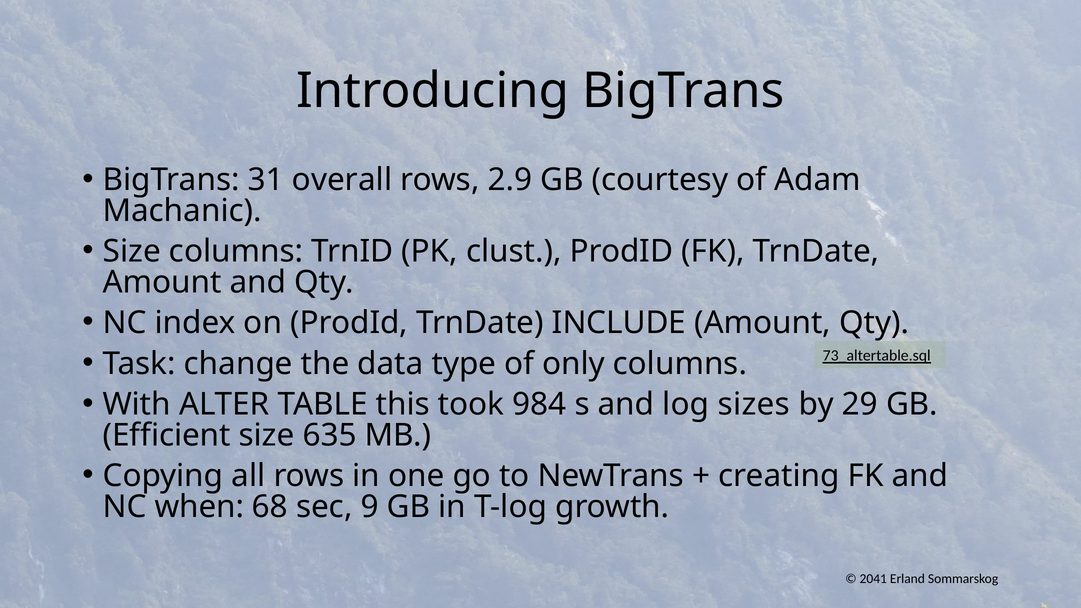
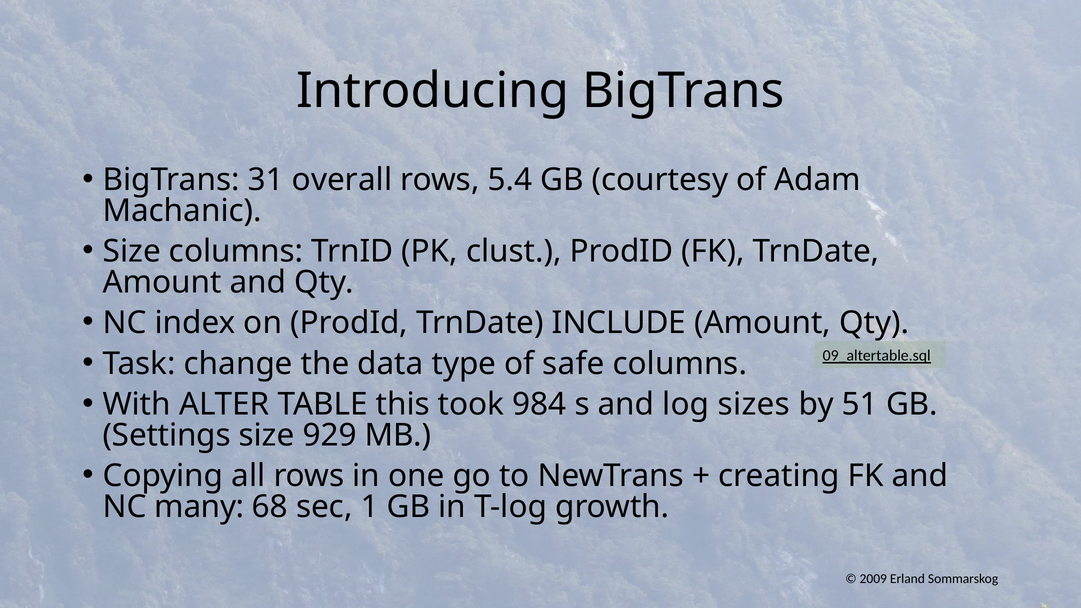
2.9: 2.9 -> 5.4 (510, 180)
only: only -> safe (573, 364)
73_altertable.sql: 73_altertable.sql -> 09_altertable.sql (877, 356)
29: 29 -> 51 (860, 405)
Efficient: Efficient -> Settings (167, 435)
635: 635 -> 929 (330, 435)
when: when -> many (199, 507)
9: 9 -> 1 (370, 507)
2041: 2041 -> 2009 (873, 579)
